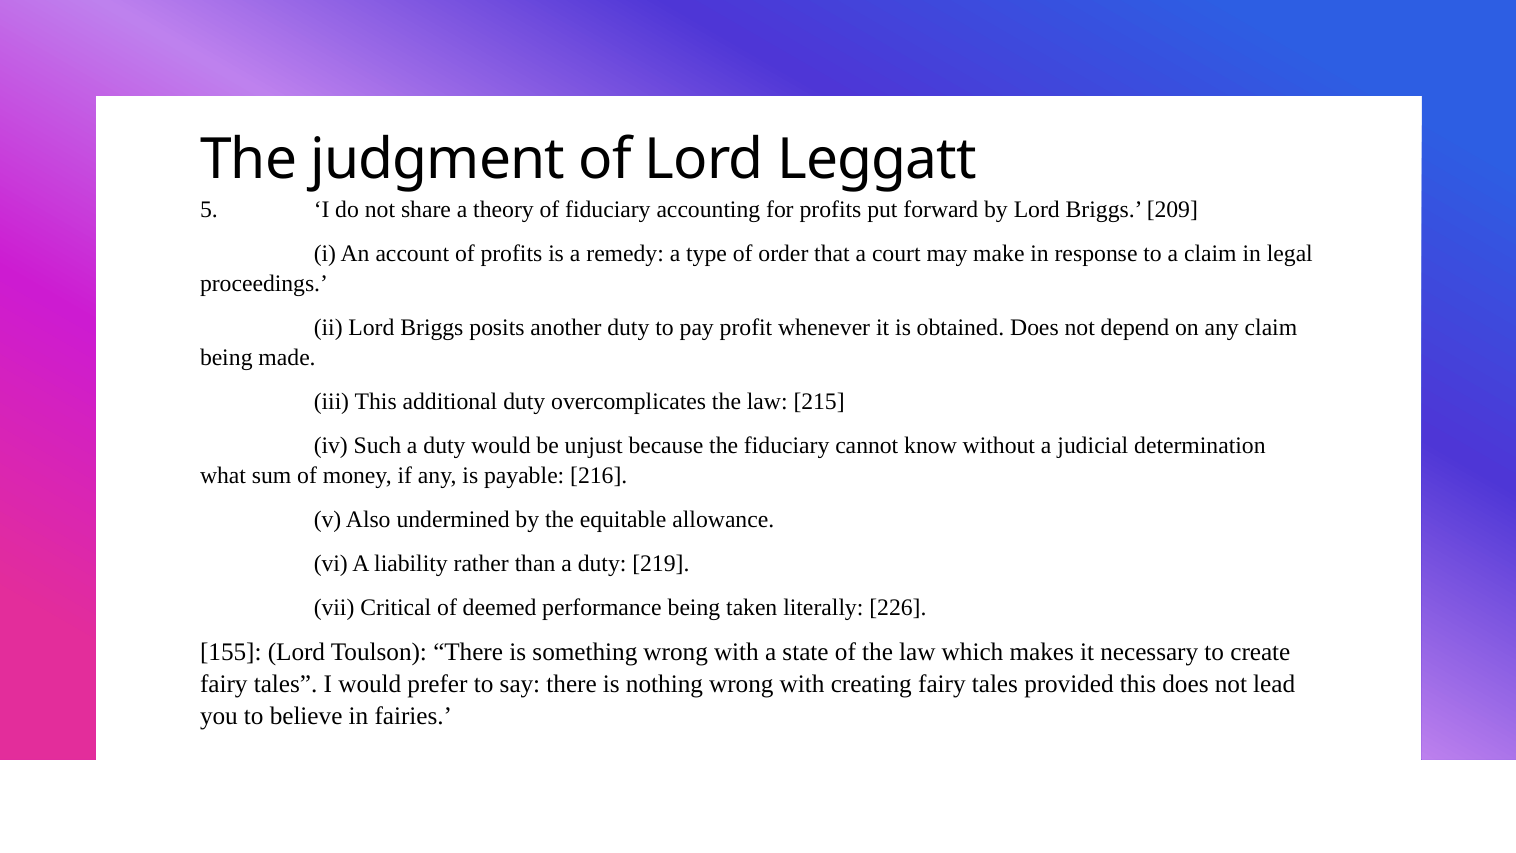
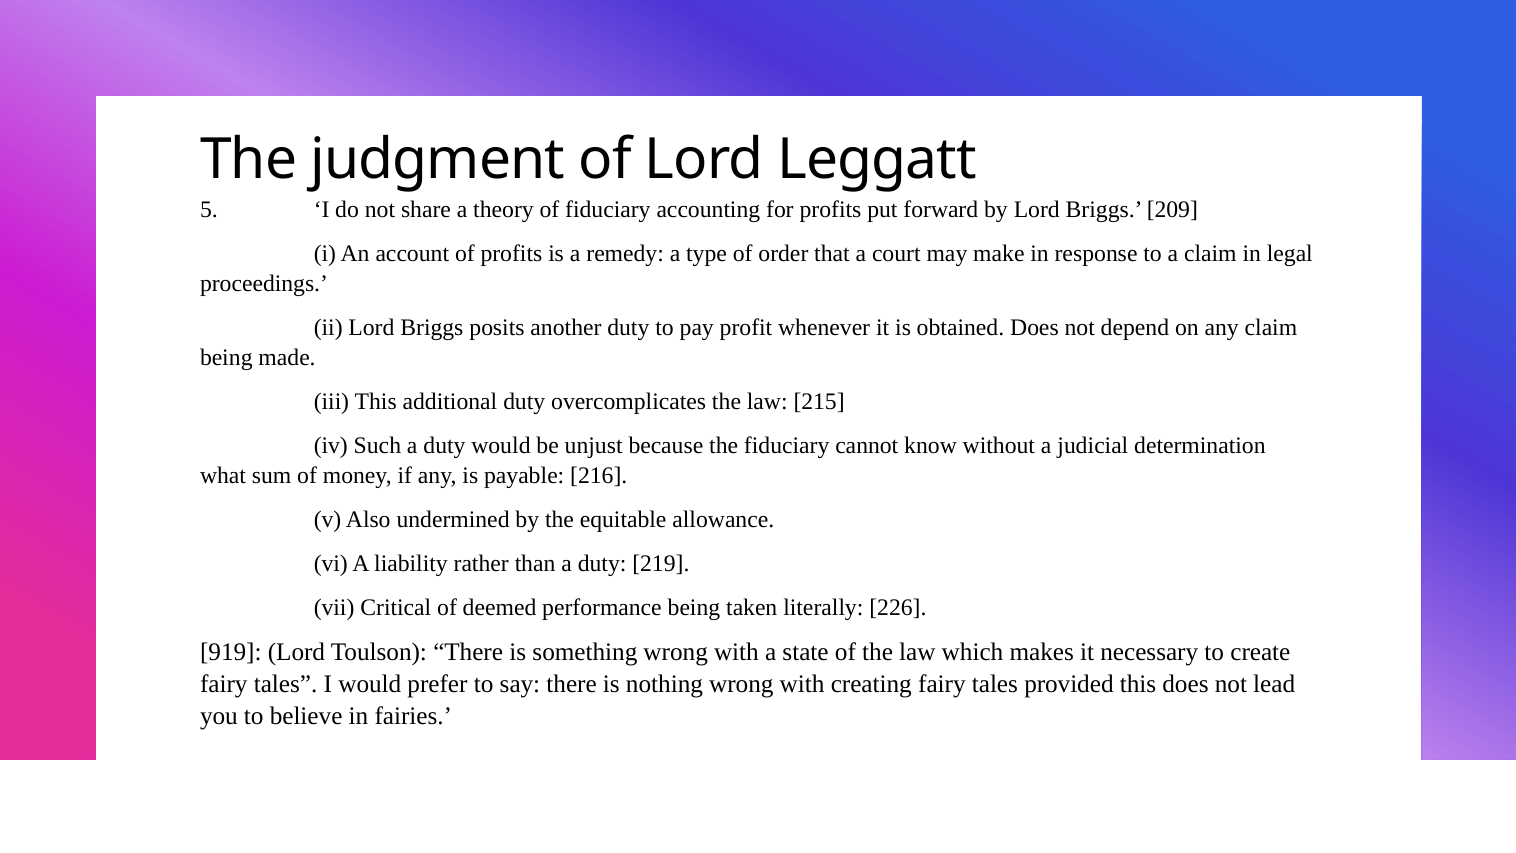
155: 155 -> 919 (231, 652)
